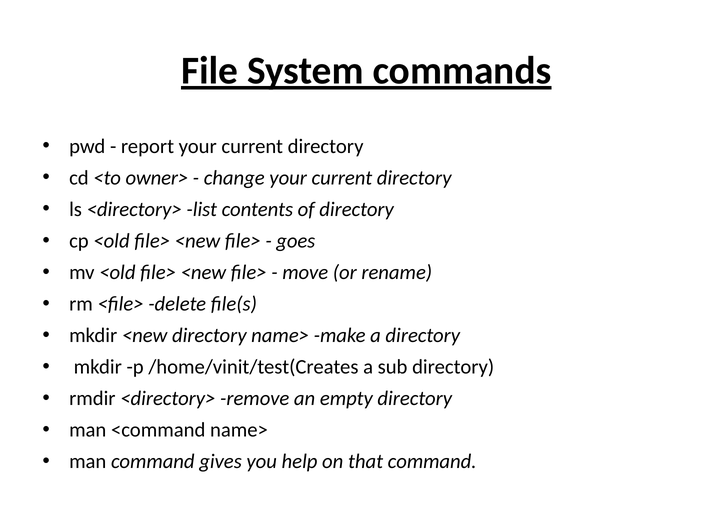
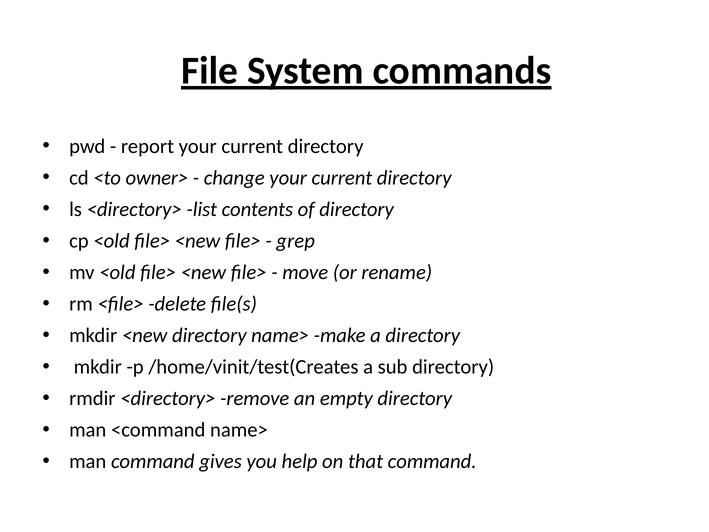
goes: goes -> grep (296, 241)
